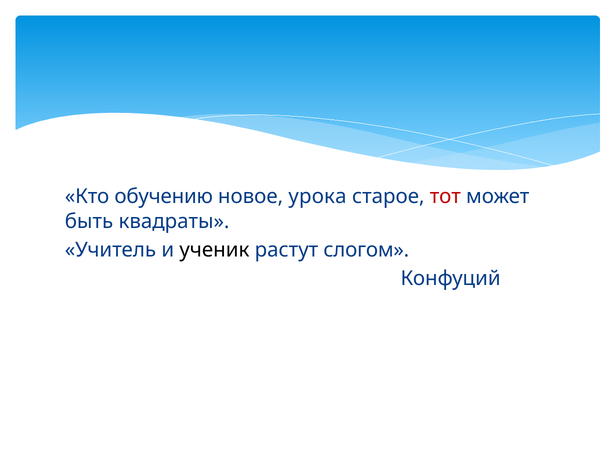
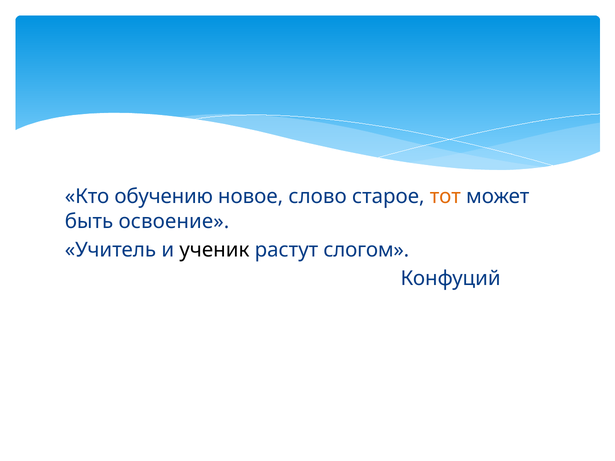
урока: урока -> слово (318, 197)
тот colour: red -> orange (445, 197)
квадраты: квадраты -> освоение (174, 221)
